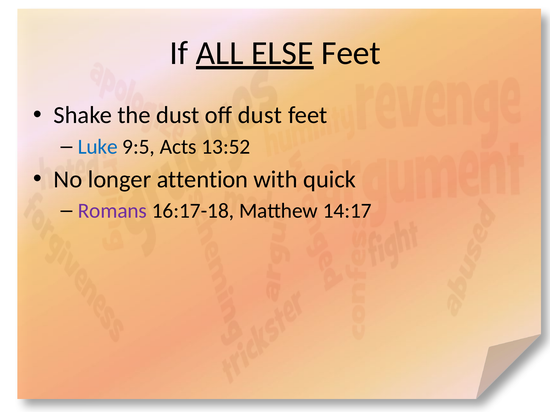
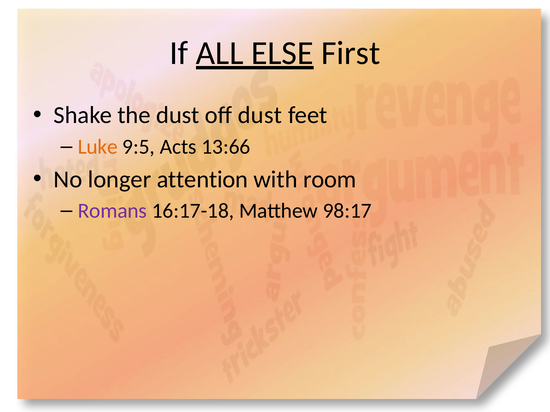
Feet: Feet -> First (351, 53)
Luke colour: blue -> orange (98, 147)
13:52: 13:52 -> 13:66 (226, 147)
quick: quick -> room (330, 180)
14:17: 14:17 -> 98:17 (347, 211)
